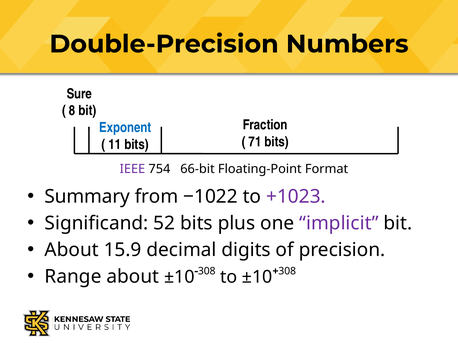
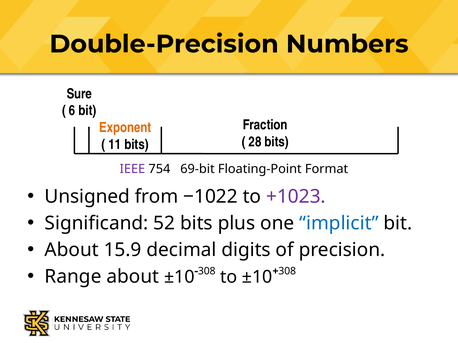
8: 8 -> 6 (72, 111)
Exponent colour: blue -> orange (125, 128)
71: 71 -> 28 (255, 142)
66-bit: 66-bit -> 69-bit (197, 169)
Summary: Summary -> Unsigned (87, 197)
implicit colour: purple -> blue (339, 223)
